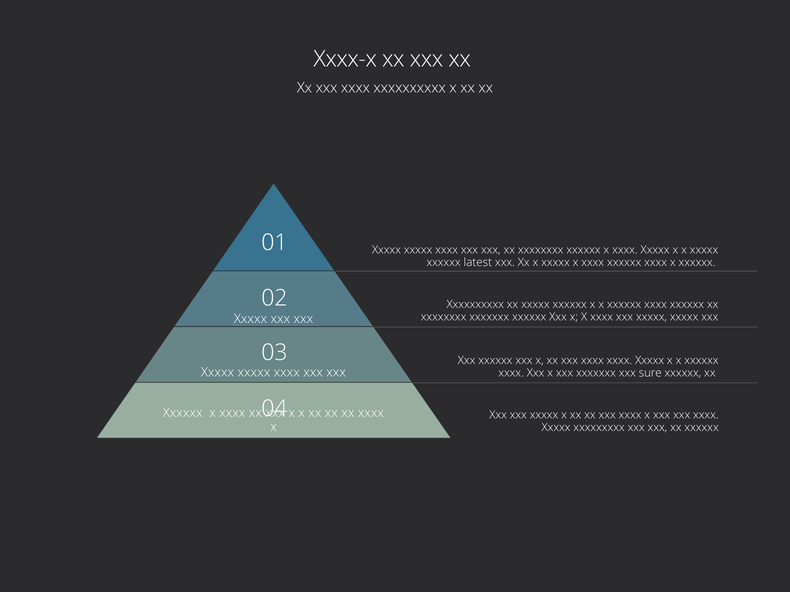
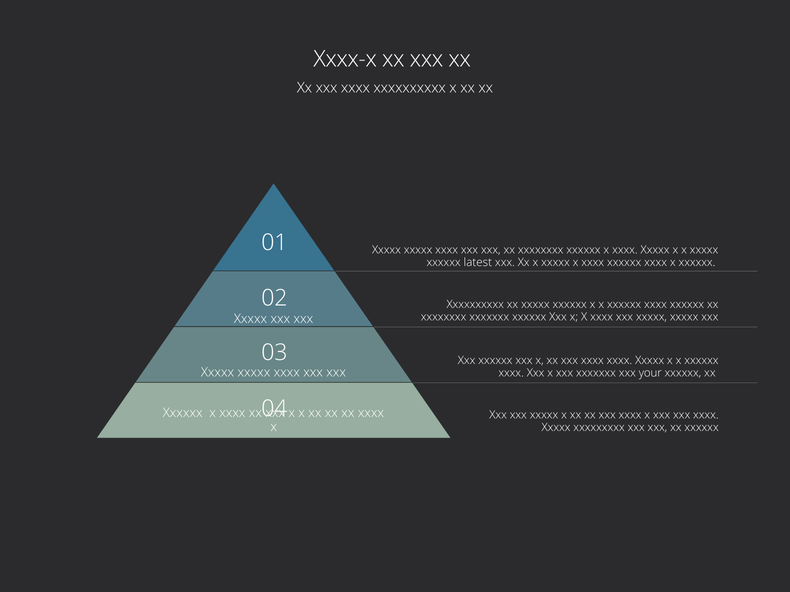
sure: sure -> your (650, 373)
